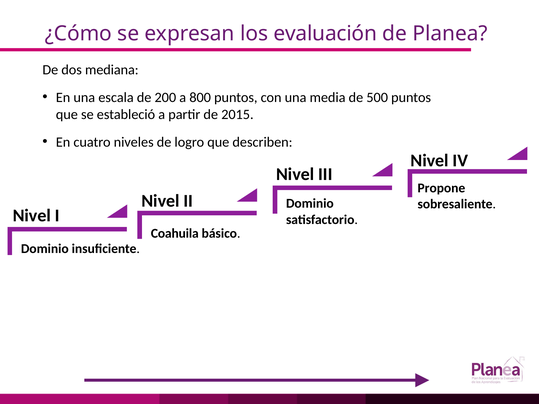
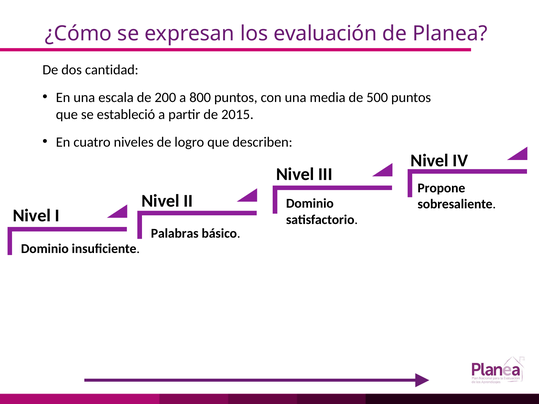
mediana: mediana -> cantidad (112, 70)
Coahuila: Coahuila -> Palabras (175, 234)
